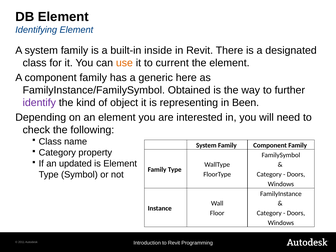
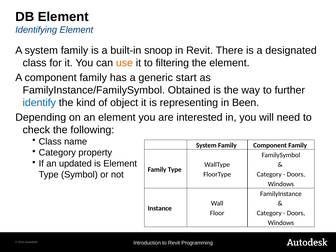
inside: inside -> snoop (158, 50)
current: current -> filtering (172, 63)
here: here -> start (186, 78)
identify colour: purple -> blue (39, 103)
